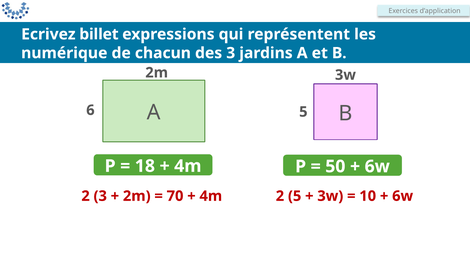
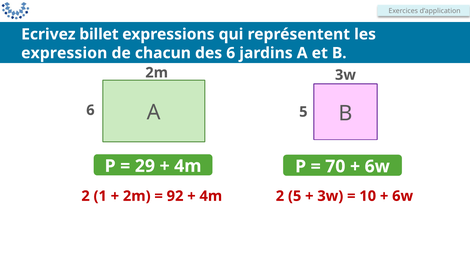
numérique: numérique -> expression (64, 53)
des 3: 3 -> 6 (231, 53)
18: 18 -> 29 (145, 166)
50: 50 -> 70 (335, 167)
2 3: 3 -> 1 (100, 196)
70: 70 -> 92 (175, 196)
